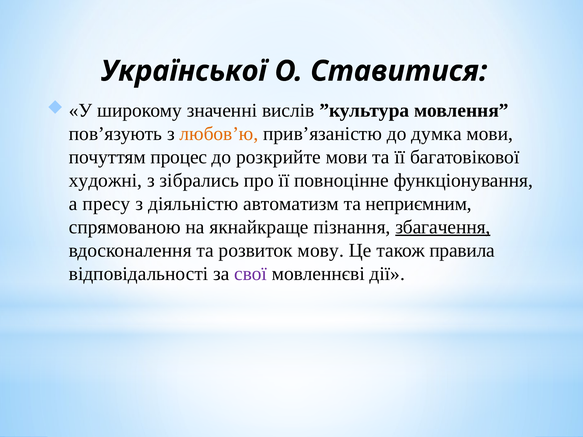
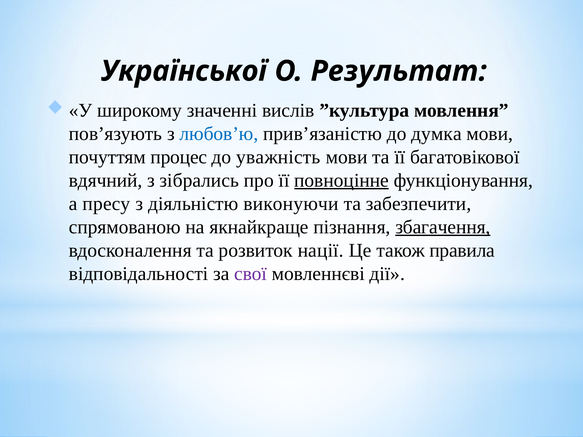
Ставитися: Ставитися -> Результат (399, 71)
любов’ю colour: orange -> blue (219, 134)
розкрийте: розкрийте -> уважність (278, 157)
художні: художні -> вдячний (106, 180)
повноцінне underline: none -> present (342, 180)
автоматизм: автоматизм -> виконуючи (291, 204)
неприємним: неприємним -> забезпечити (419, 204)
мову: мову -> нації (321, 250)
